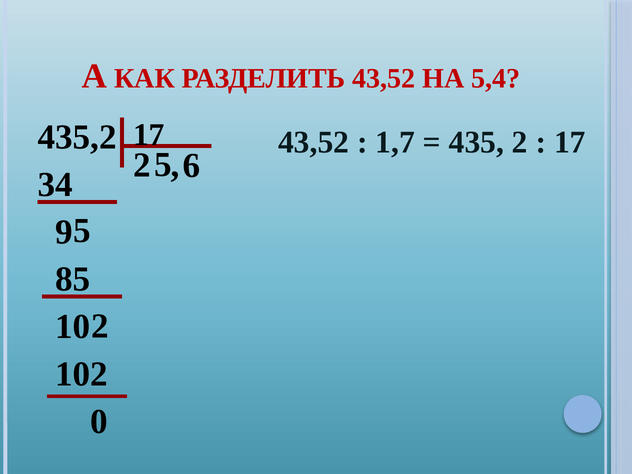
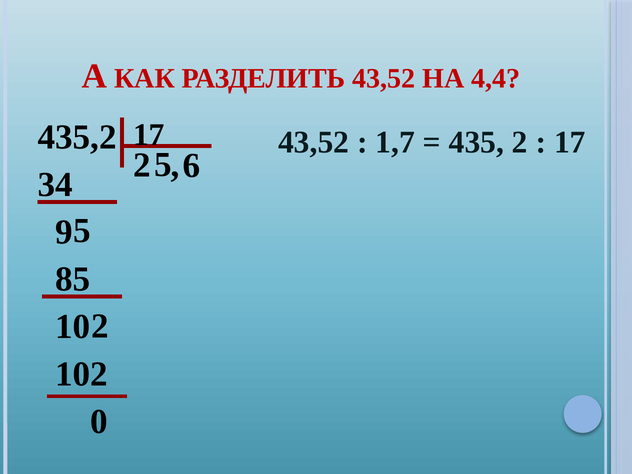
5,4: 5,4 -> 4,4 (496, 79)
